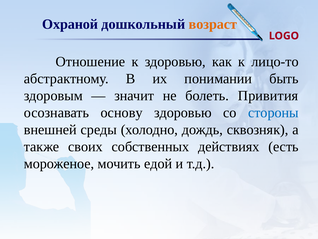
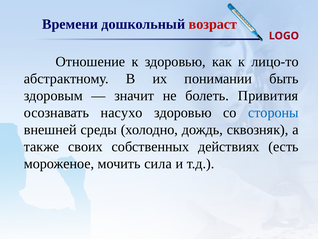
Охраной: Охраной -> Времени (70, 24)
возраст colour: orange -> red (213, 24)
основу: основу -> насухо (122, 112)
едой: едой -> сила (158, 163)
